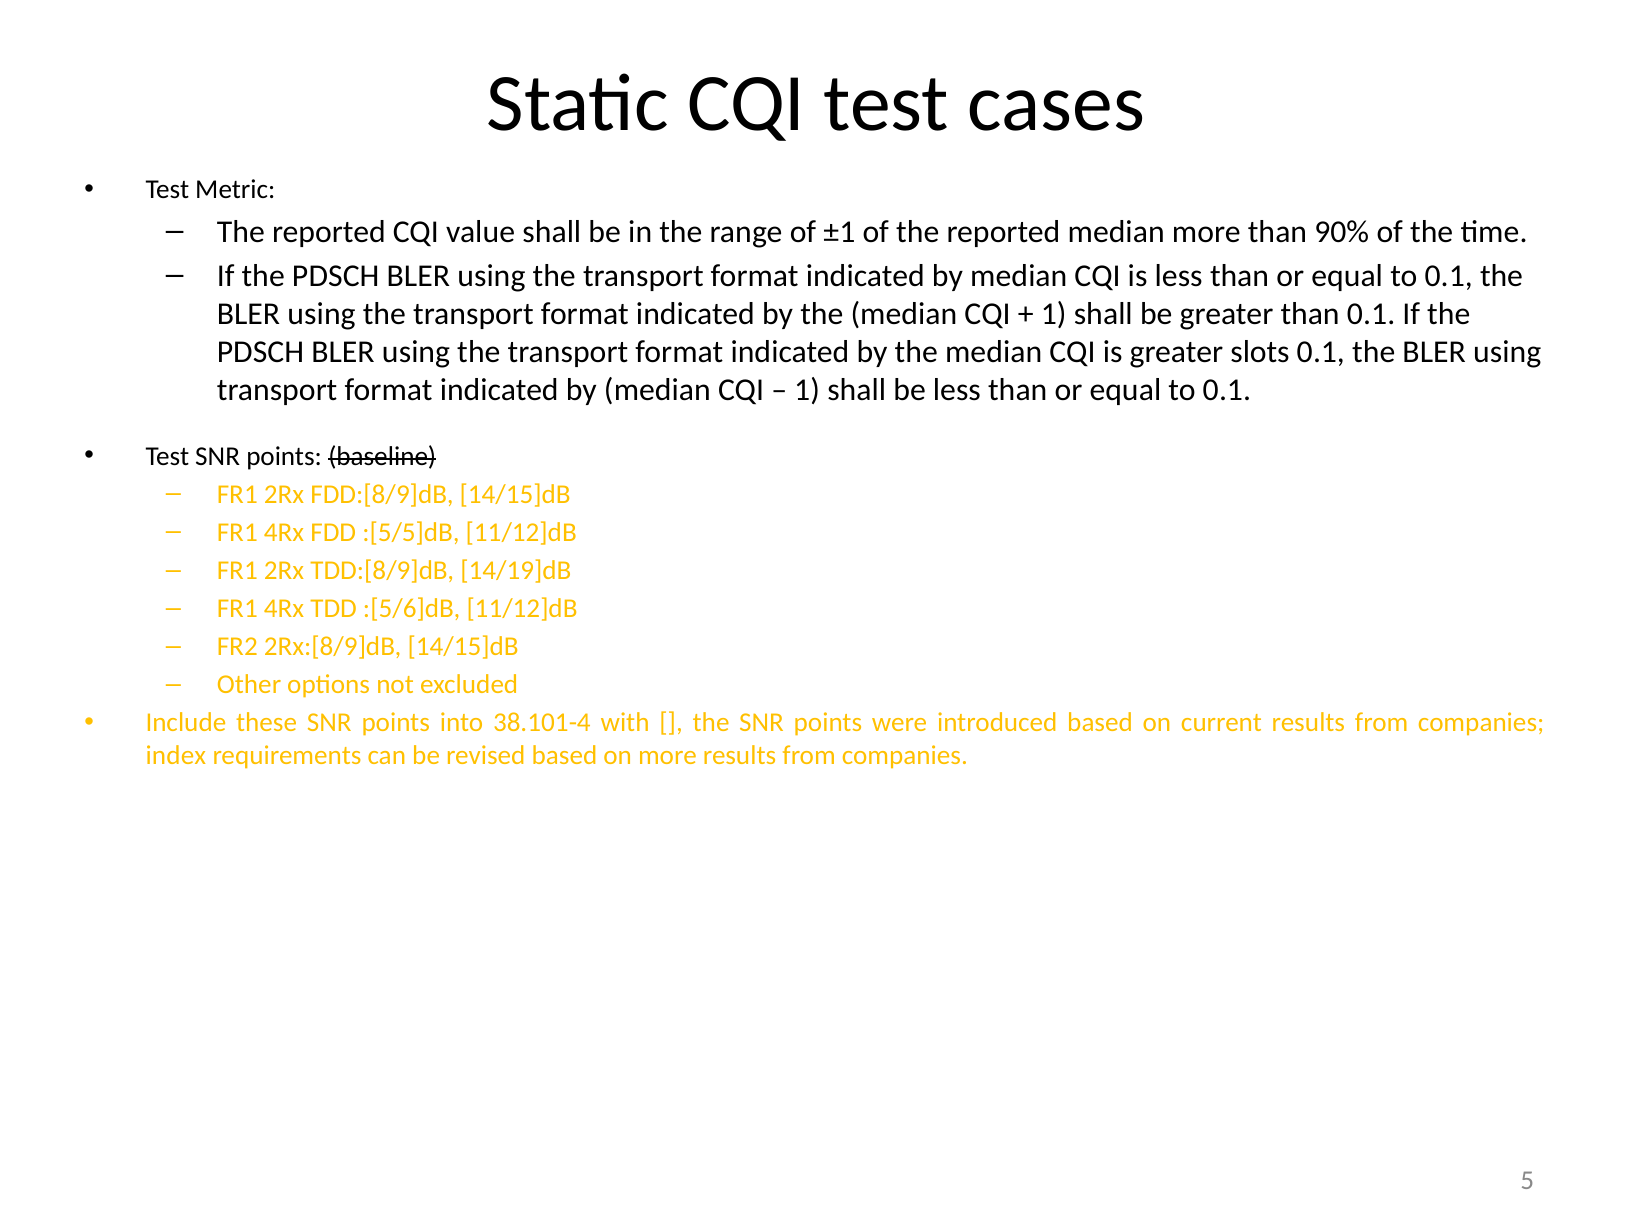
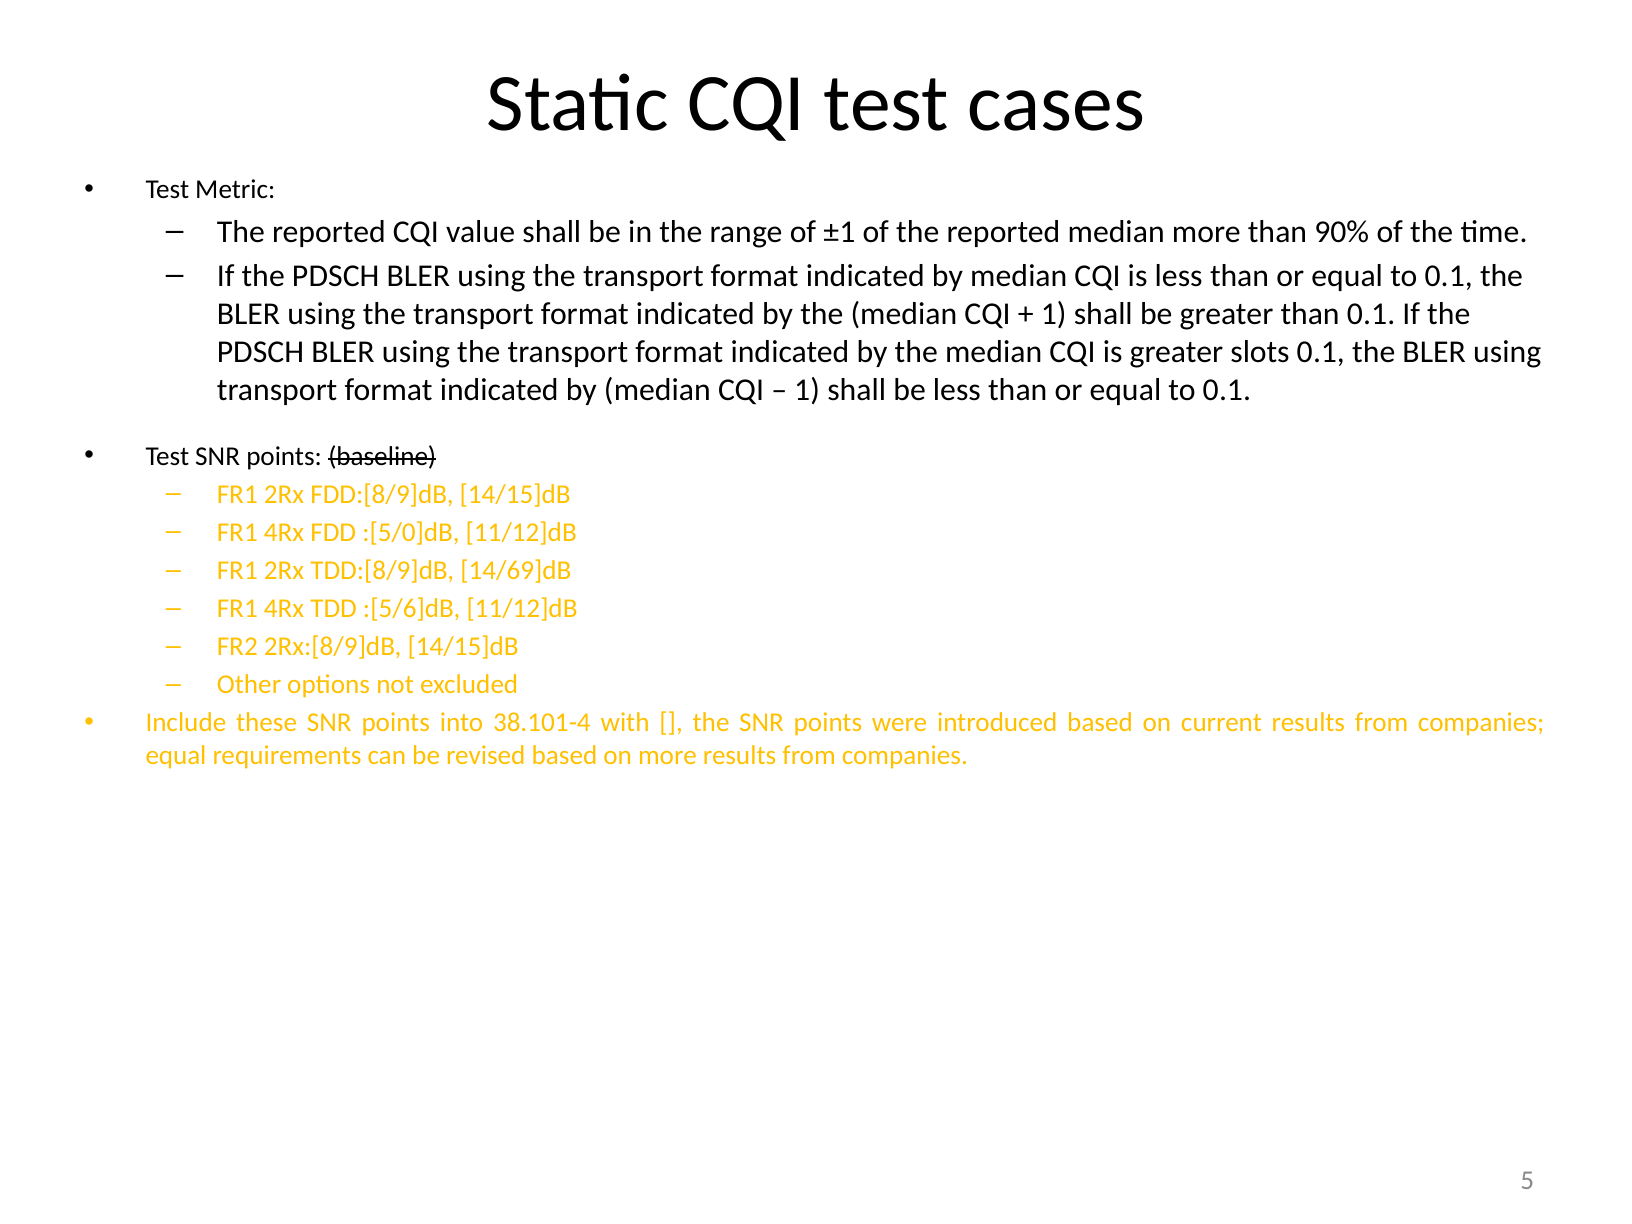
:[5/5]dB: :[5/5]dB -> :[5/0]dB (411, 532)
14/19]dB: 14/19]dB -> 14/69]dB (516, 571)
index: index -> equal (176, 756)
